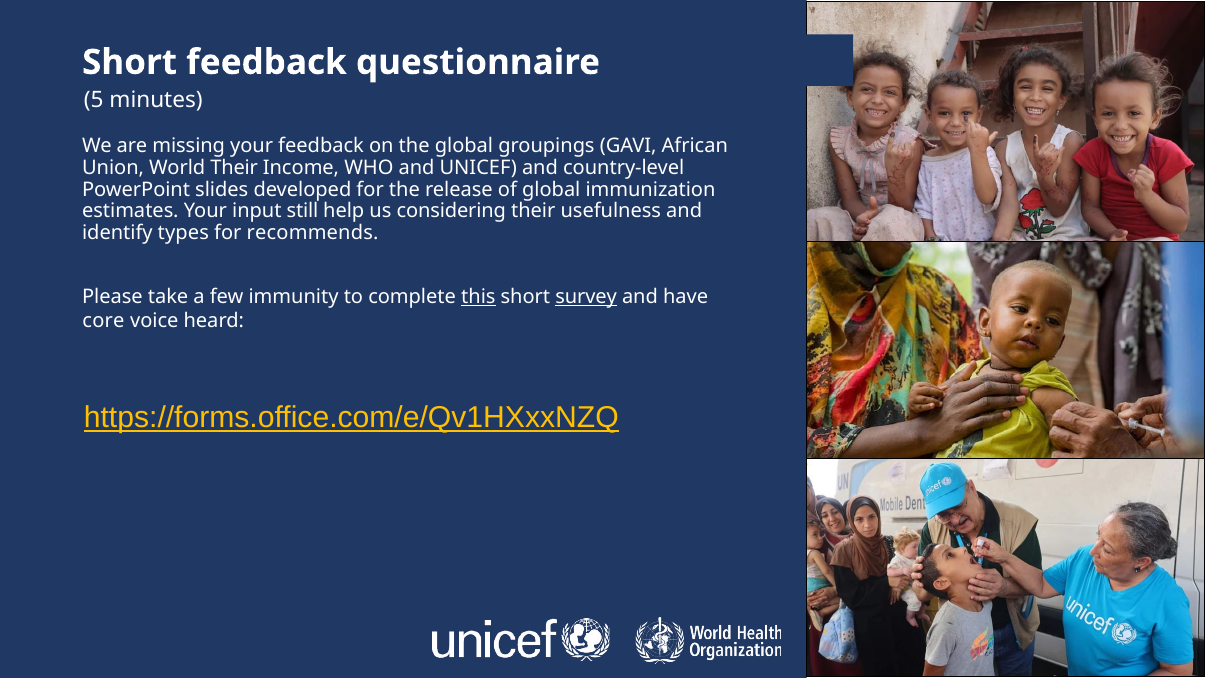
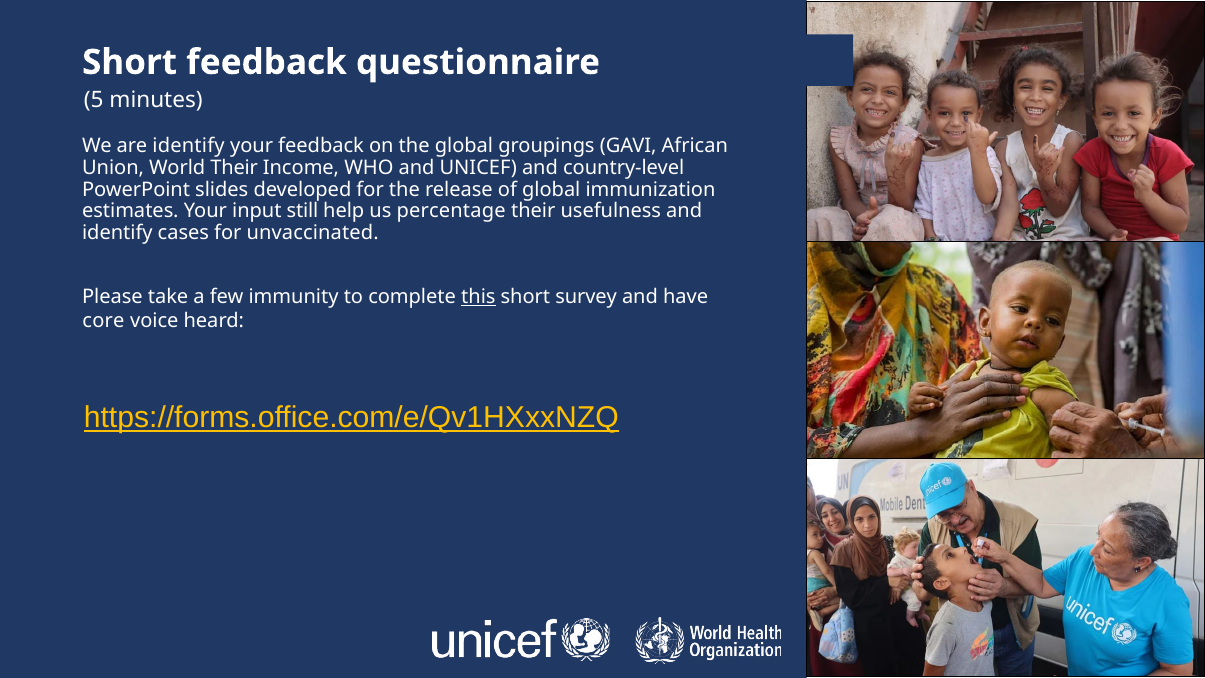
are missing: missing -> identify (189, 146)
considering: considering -> percentage (451, 211)
types: types -> cases (183, 233)
recommends: recommends -> unvaccinated (313, 233)
survey underline: present -> none (586, 297)
